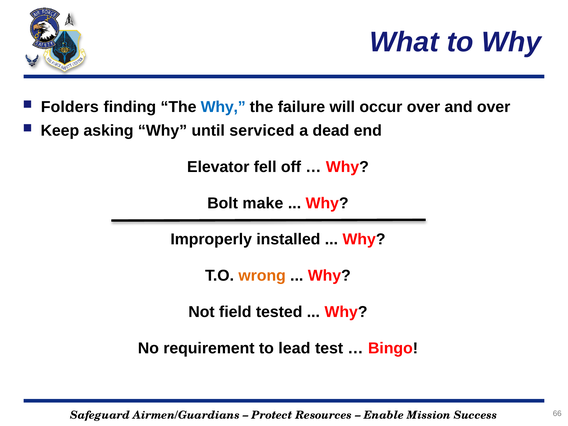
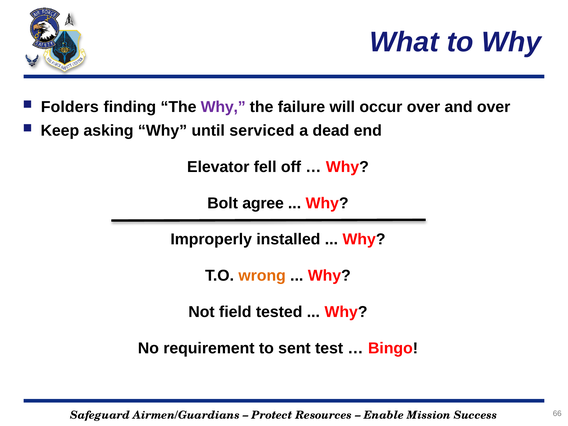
Why colour: blue -> purple (223, 107)
make: make -> agree (263, 203)
lead: lead -> sent (294, 348)
